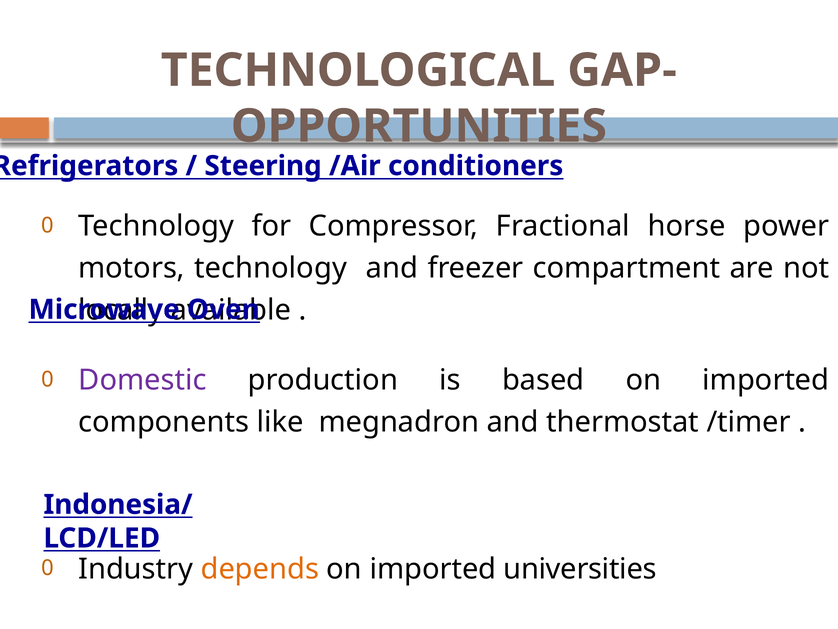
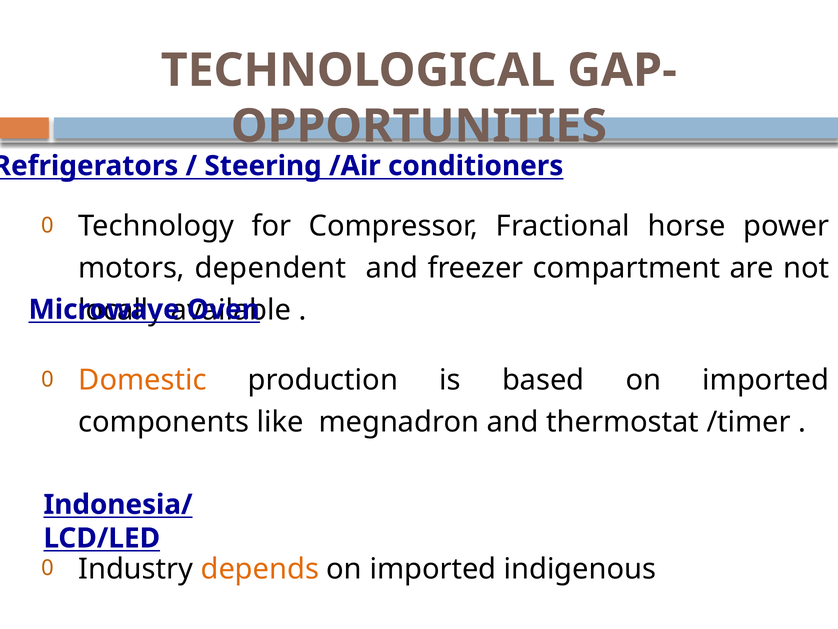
motors technology: technology -> dependent (270, 268)
Domestic colour: purple -> orange (142, 380)
universities: universities -> indigenous (580, 568)
